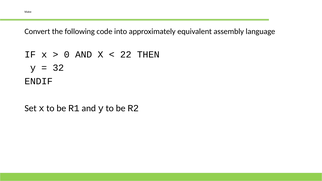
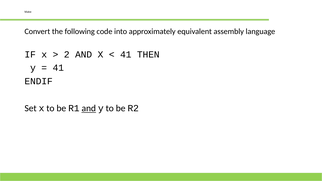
0: 0 -> 2 (67, 54)
22: 22 -> 41 (126, 54)
32: 32 -> 41 (58, 68)
and underline: none -> present (89, 108)
